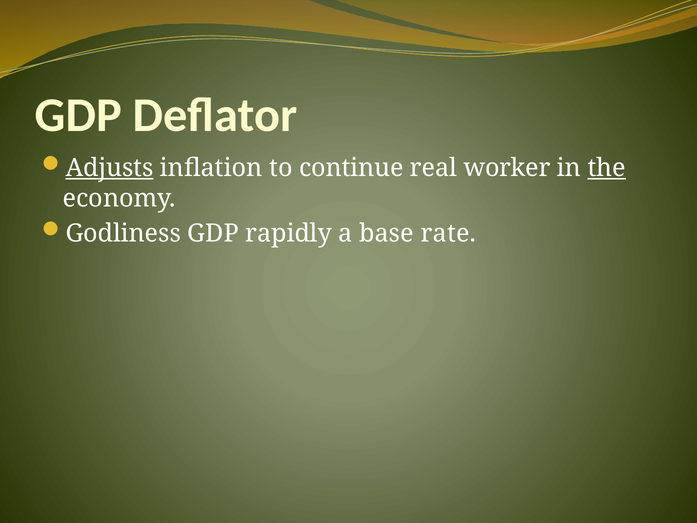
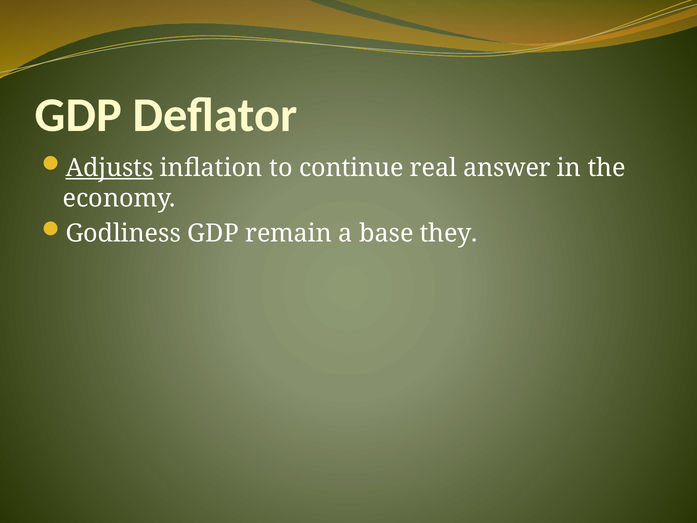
worker: worker -> answer (507, 168)
the underline: present -> none (607, 168)
rapidly: rapidly -> remain (289, 233)
rate: rate -> they (449, 233)
